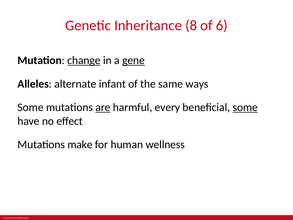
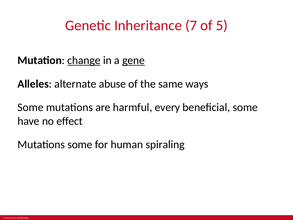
8: 8 -> 7 (191, 25)
6: 6 -> 5 (222, 25)
infant: infant -> abuse (112, 84)
are underline: present -> none (103, 107)
some underline: present -> none (245, 107)
Mutations make: make -> some (80, 144)
wellness: wellness -> spiraling (165, 144)
